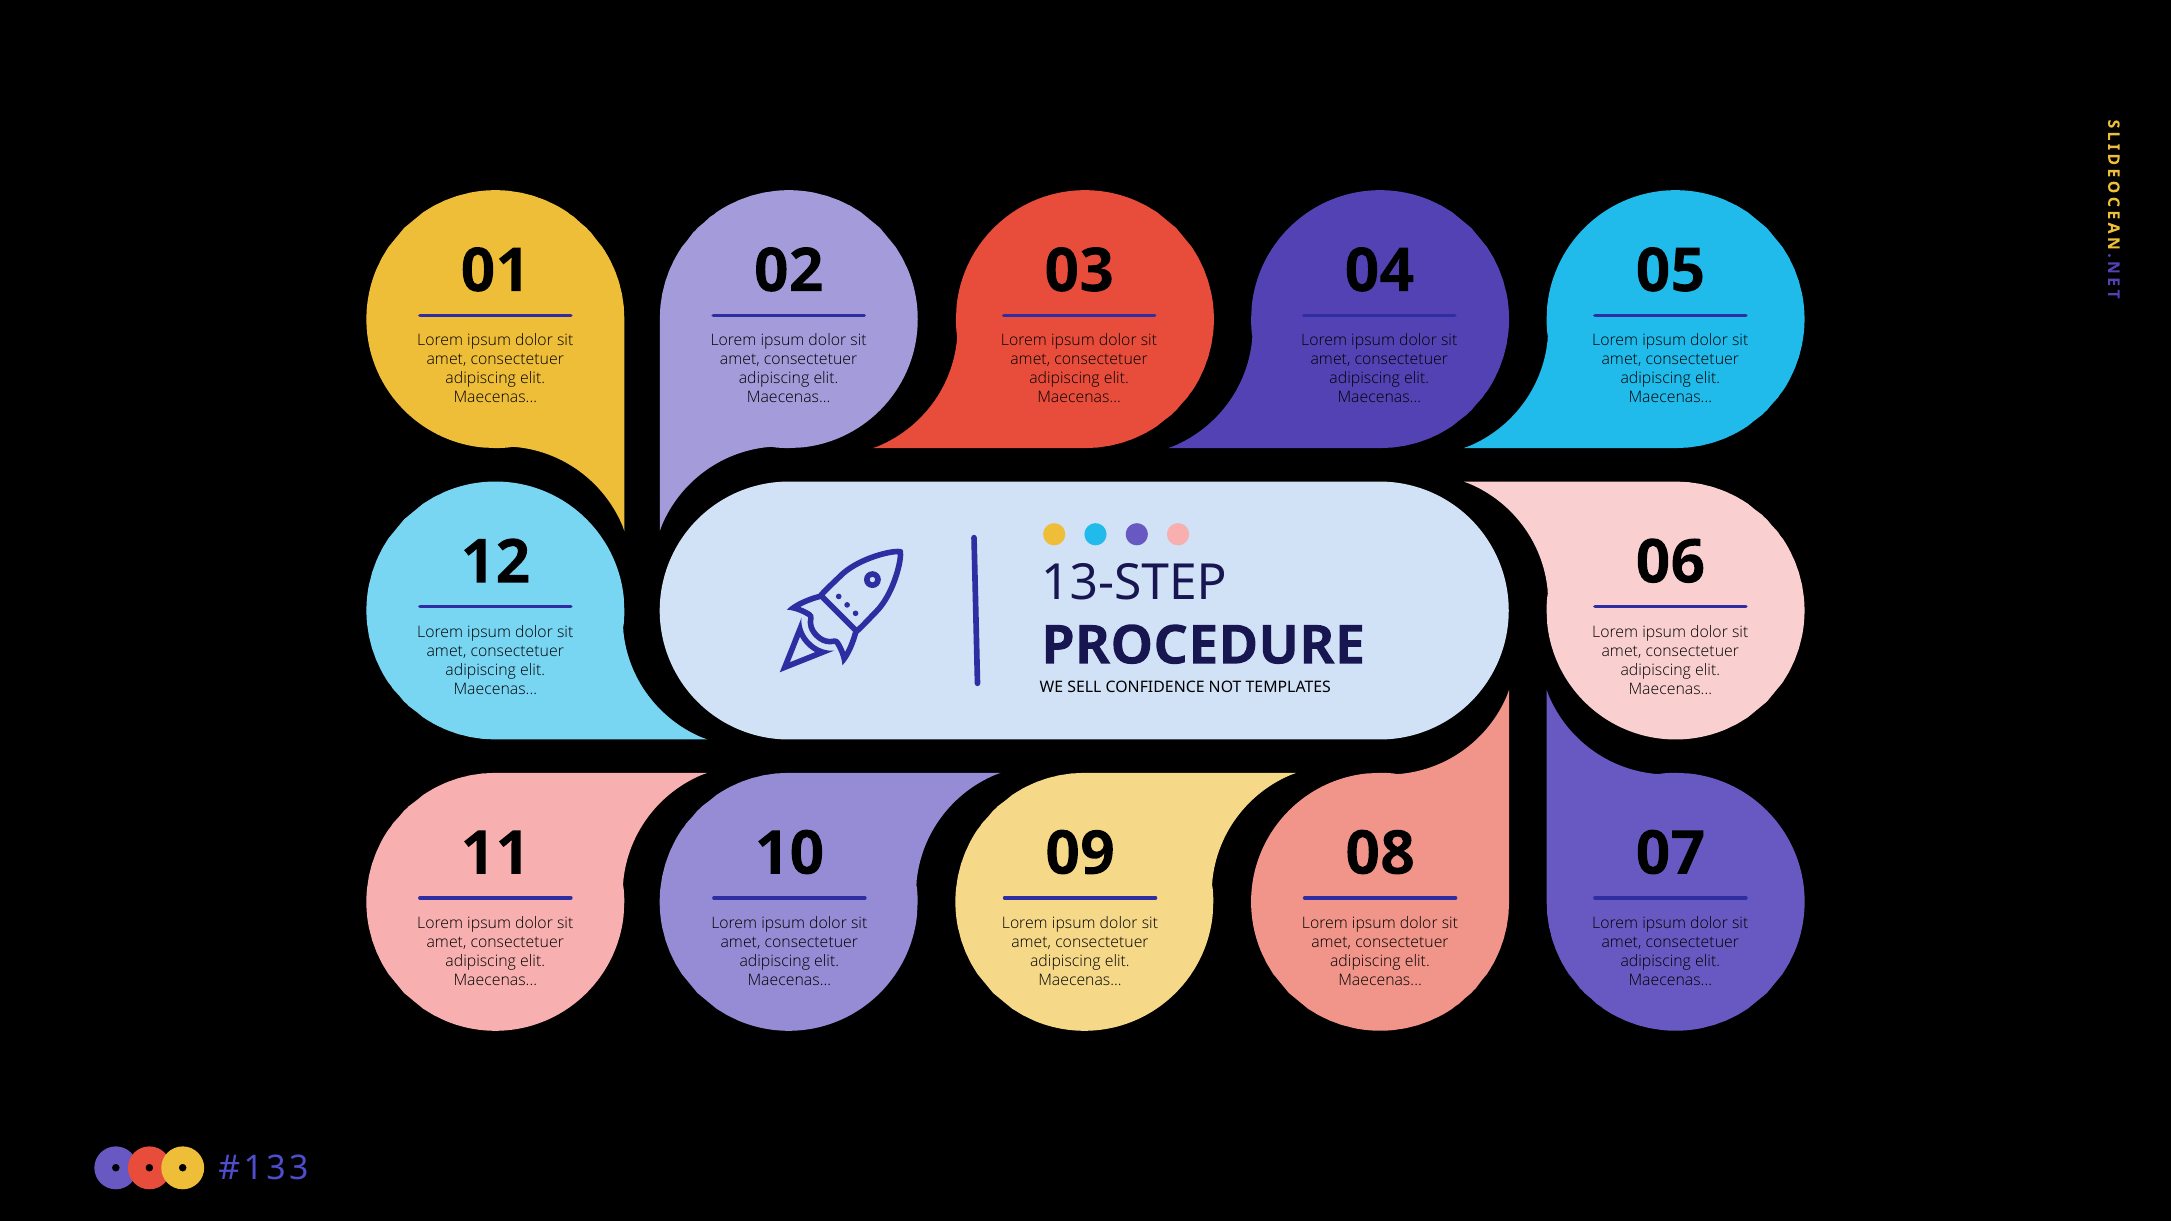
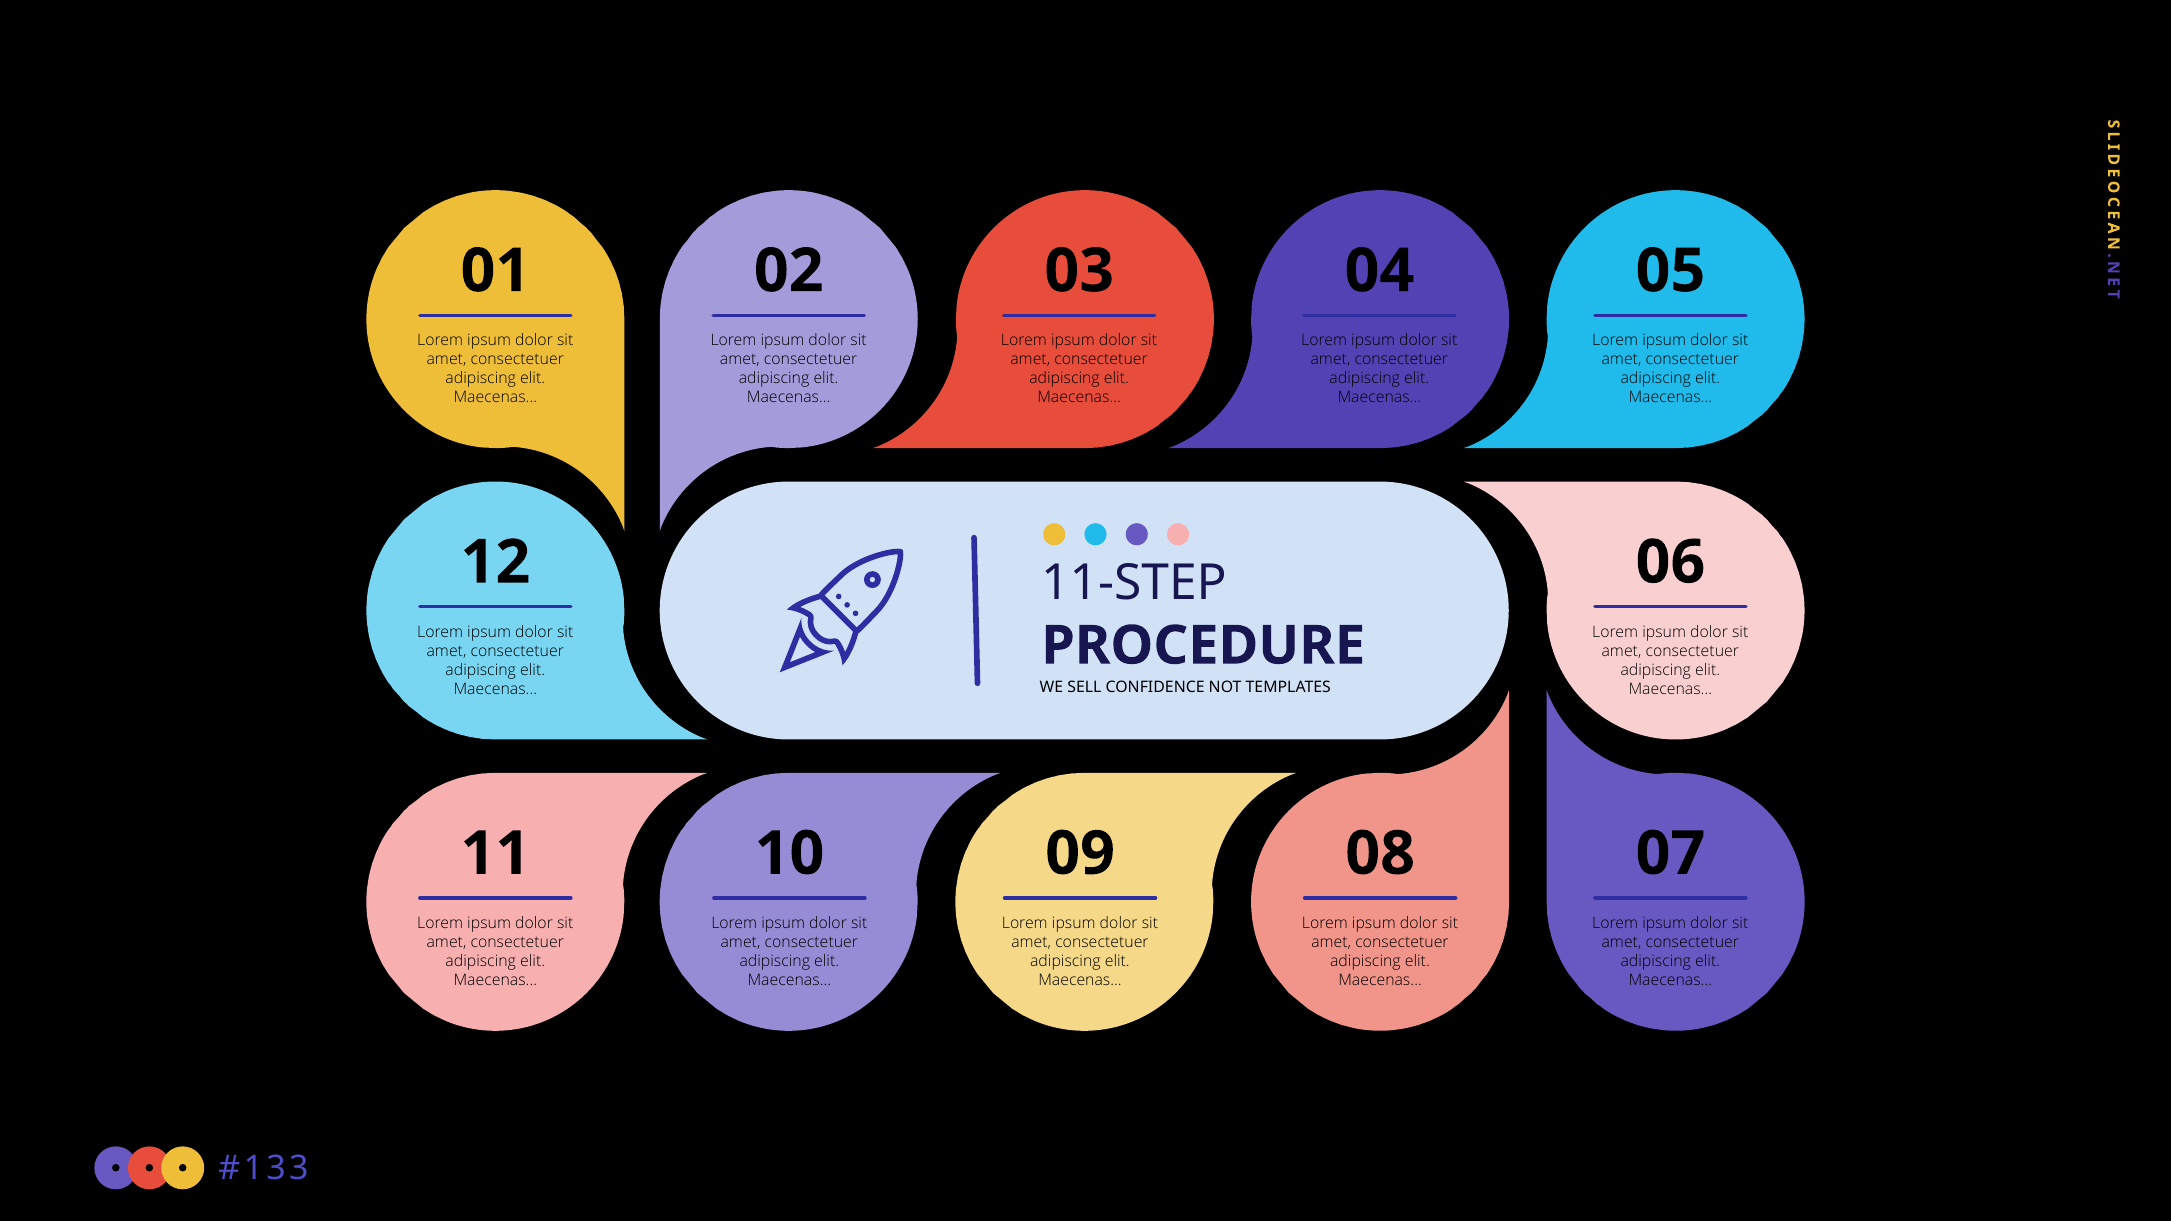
13-STEP: 13-STEP -> 11-STEP (1134, 583)
